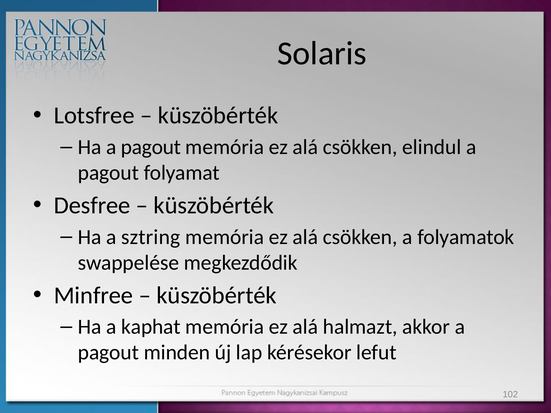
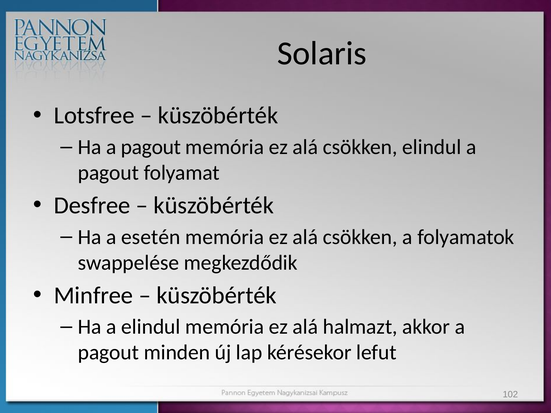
sztring: sztring -> esetén (151, 237)
a kaphat: kaphat -> elindul (151, 327)
